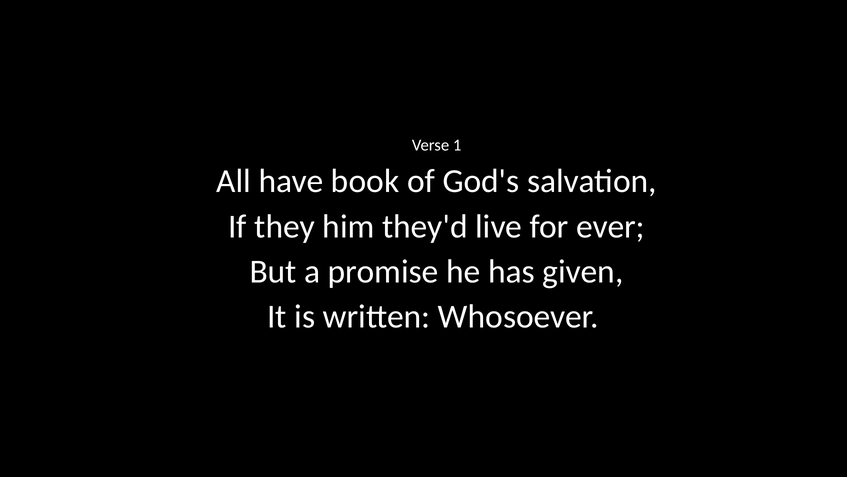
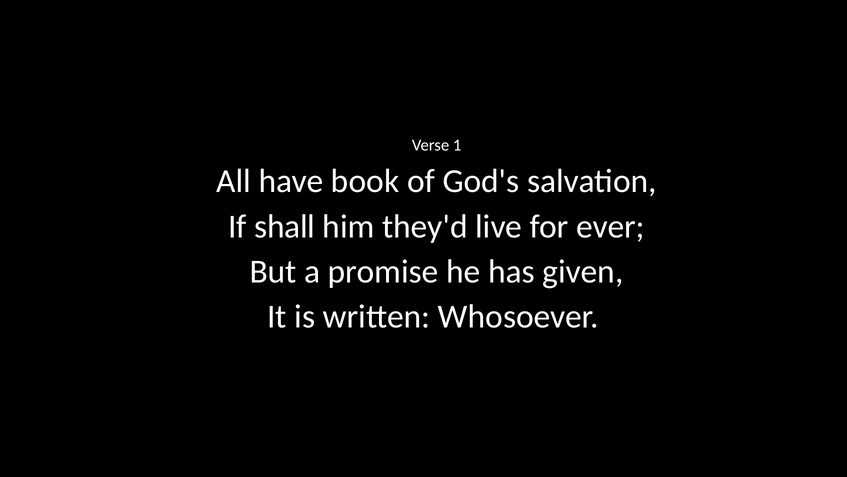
they: they -> shall (285, 226)
